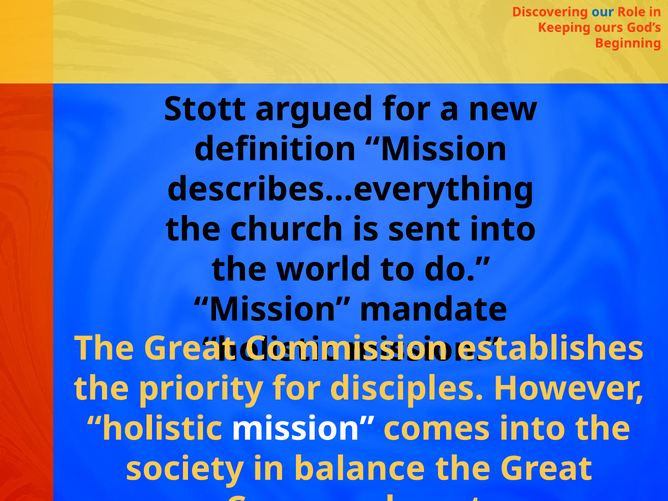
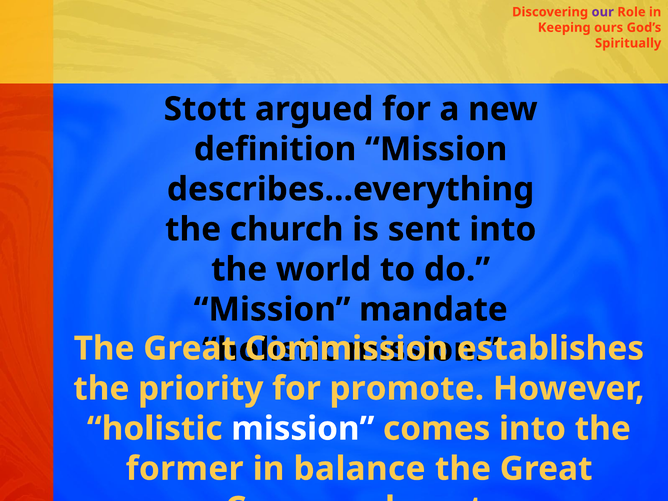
our colour: blue -> purple (603, 12)
Beginning: Beginning -> Spiritually (628, 43)
disciples: disciples -> promote (407, 389)
society: society -> former (185, 469)
